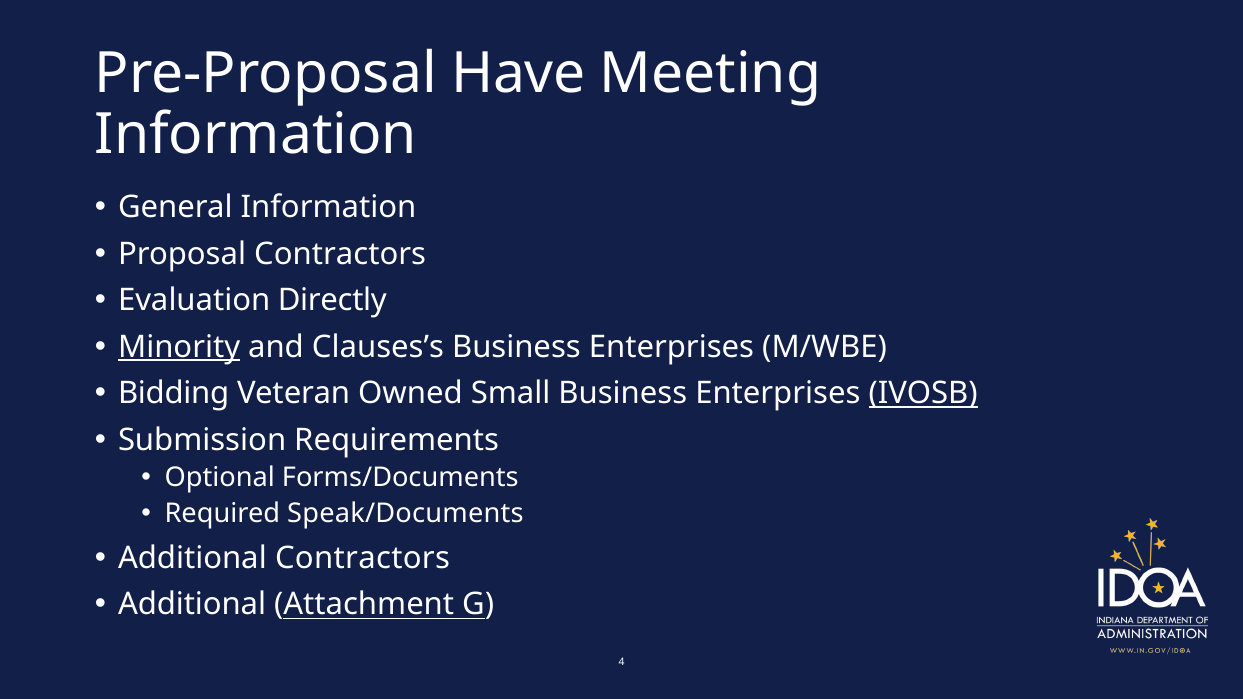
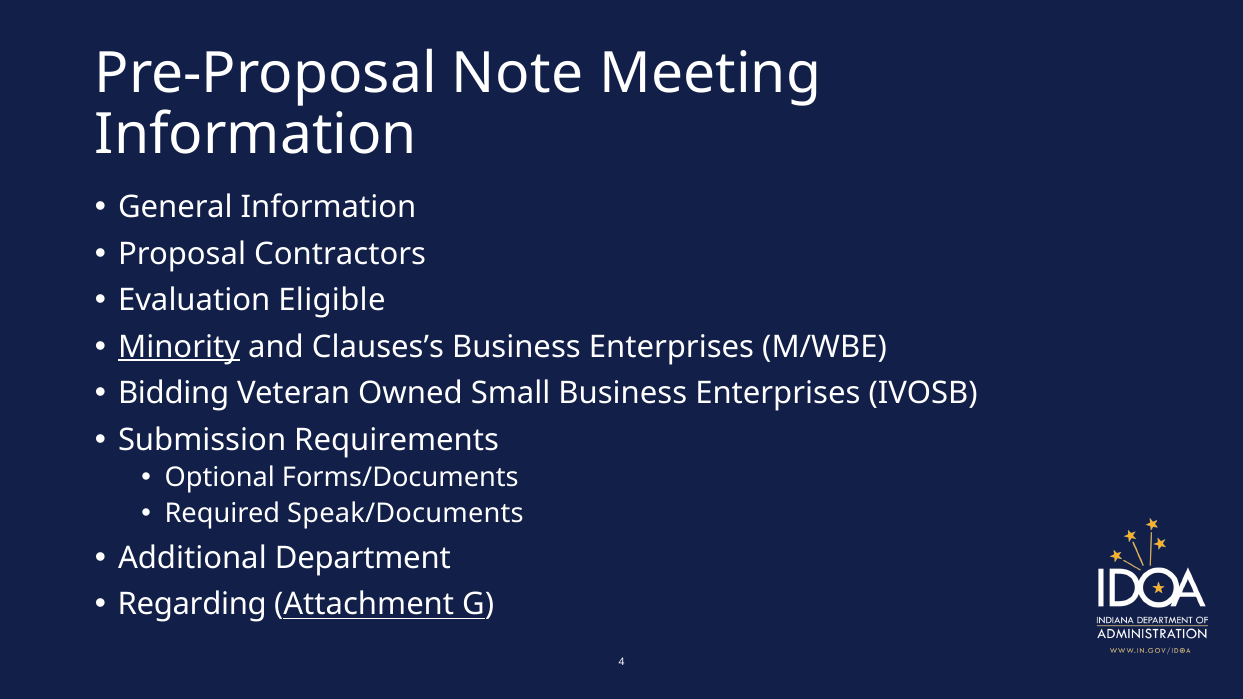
Have: Have -> Note (518, 74)
Directly: Directly -> Eligible (332, 300)
IVOSB underline: present -> none (923, 393)
Additional Contractors: Contractors -> Department (363, 558)
Additional: Additional -> Regarding (192, 605)
